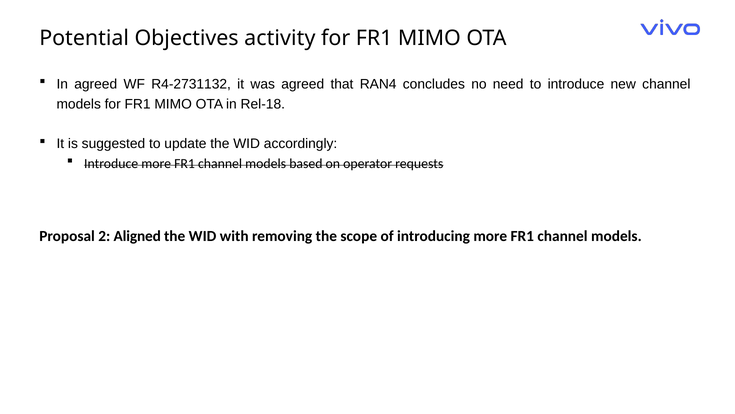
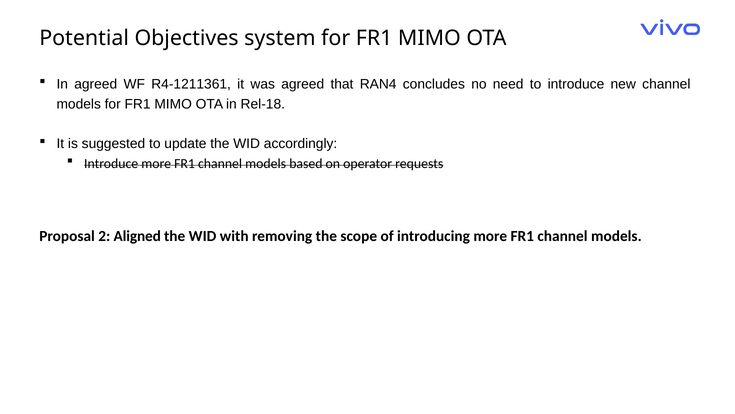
activity: activity -> system (280, 38)
R4-2731132: R4-2731132 -> R4-1211361 (191, 84)
